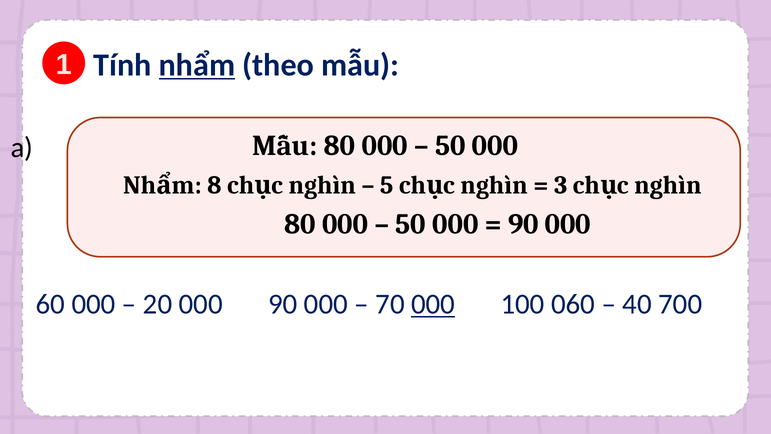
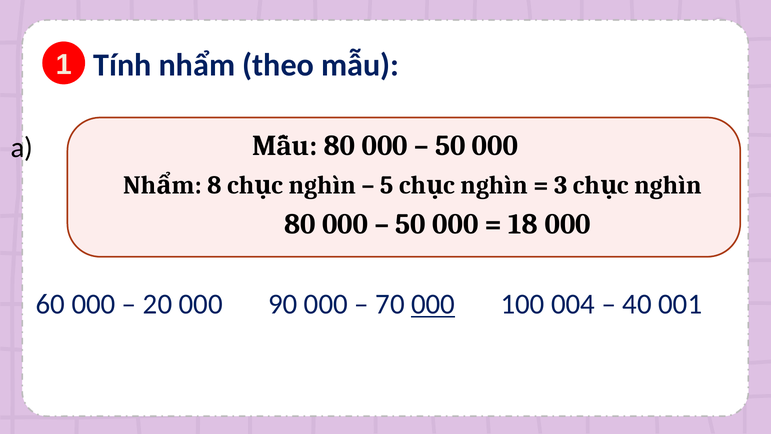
nhẩm underline: present -> none (197, 65)
90: 90 -> 18 (523, 224)
060: 060 -> 004 (573, 304)
700: 700 -> 001 (680, 304)
